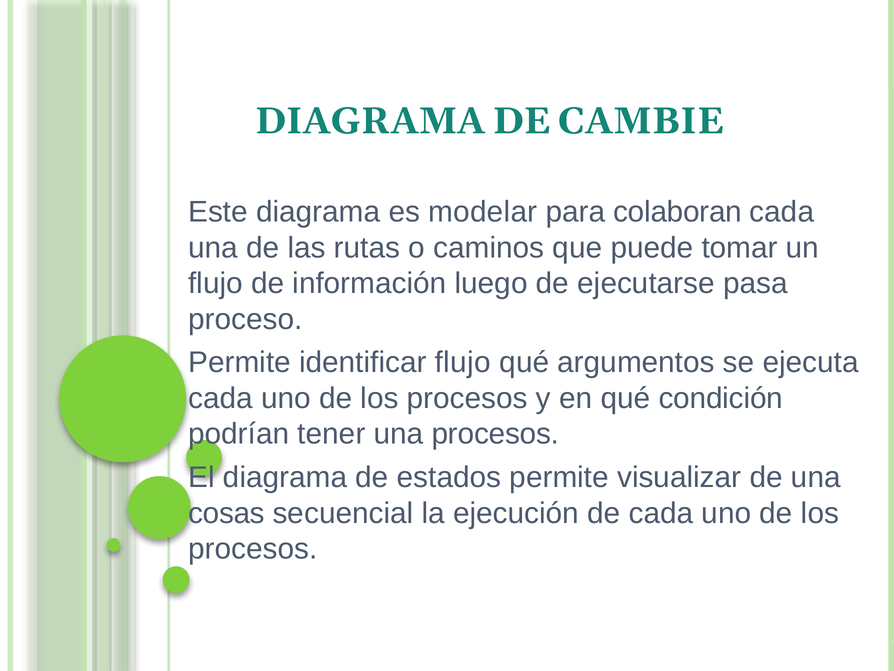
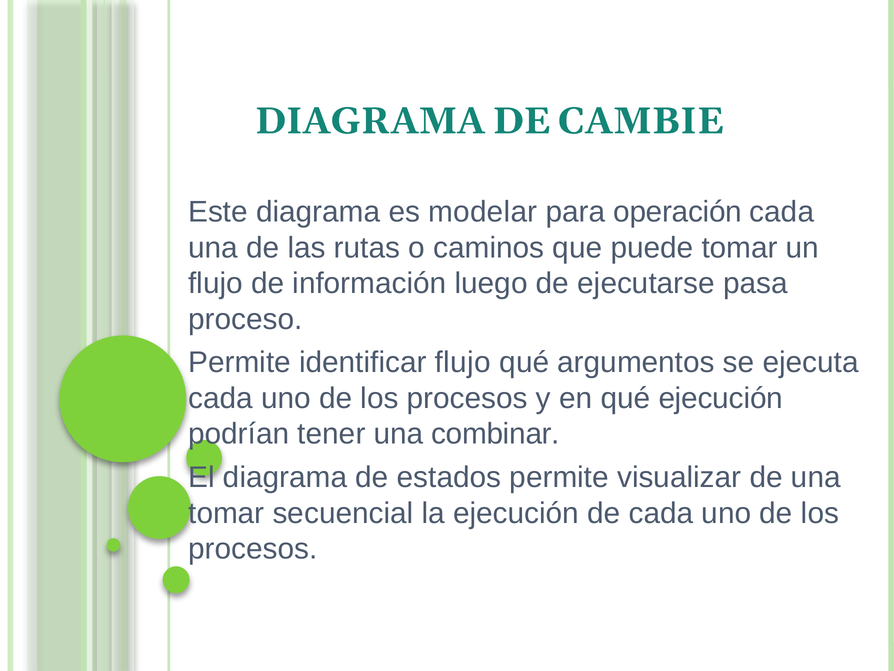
colaboran: colaboran -> operación (678, 212)
qué condición: condición -> ejecución (721, 398)
una procesos: procesos -> combinar (495, 434)
cosas: cosas -> tomar (226, 513)
